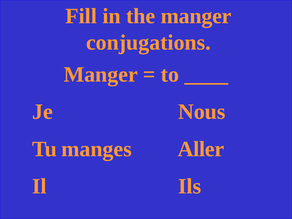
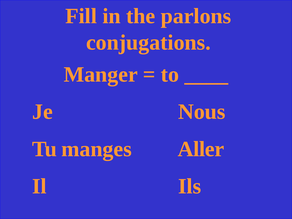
the manger: manger -> parlons (196, 16)
